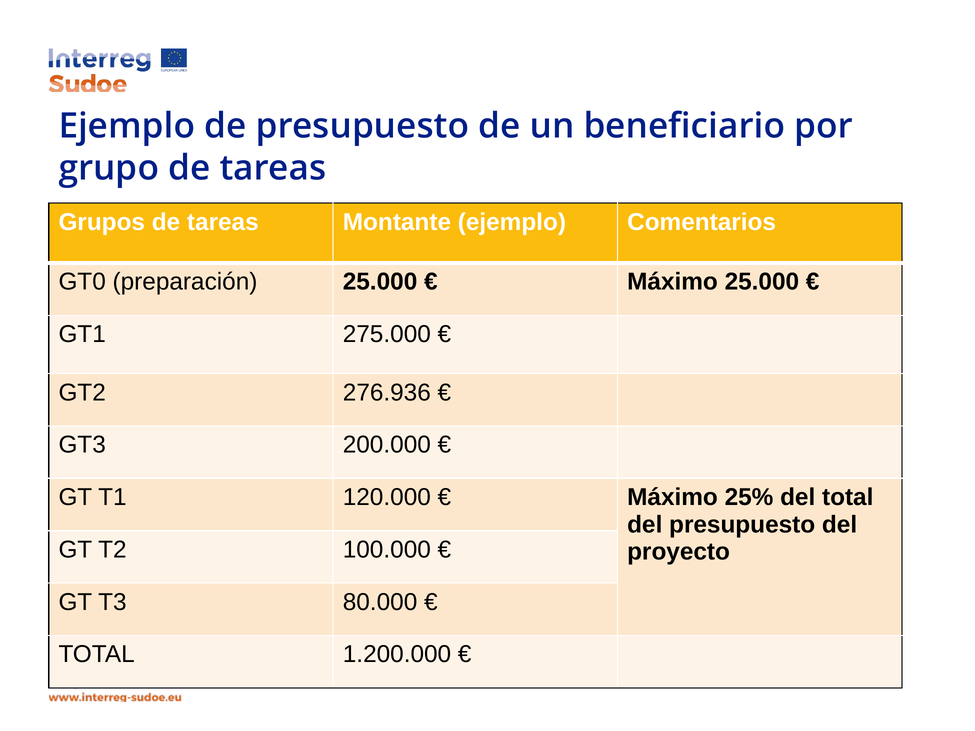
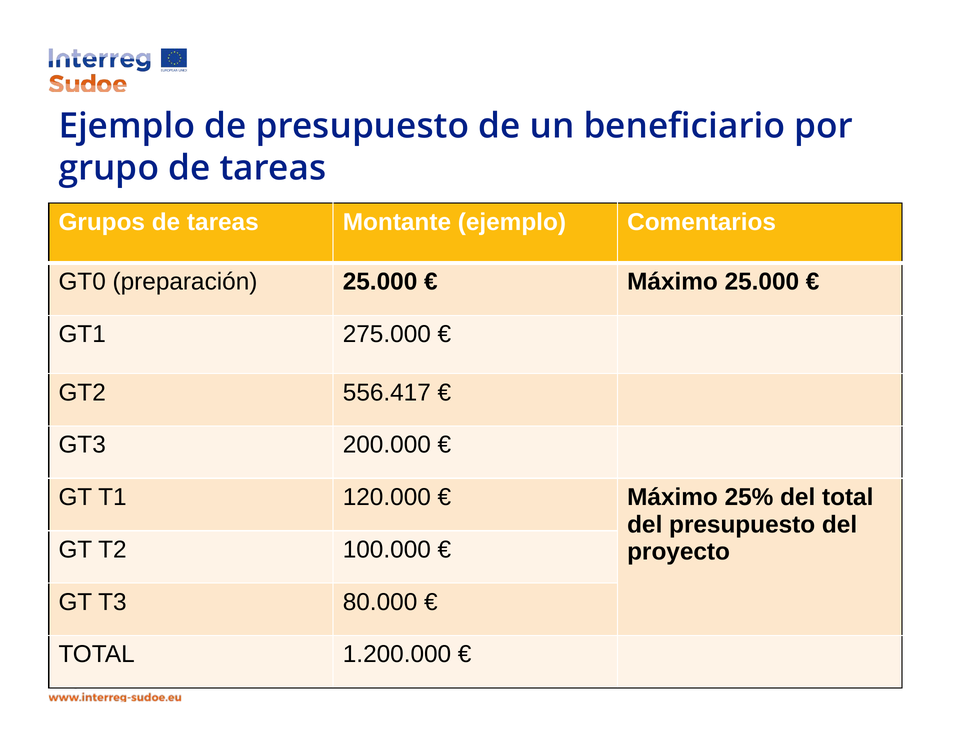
276.936: 276.936 -> 556.417 (387, 393)
